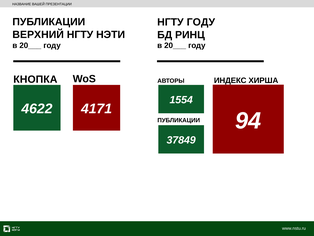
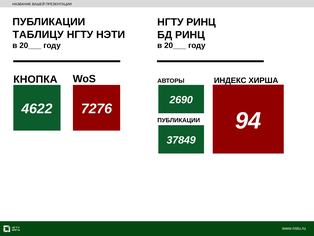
НГТУ ГОДУ: ГОДУ -> РИНЦ (201, 22)
ВЕРХНИЙ: ВЕРХНИЙ -> ТАБЛИЦУ (38, 35)
1554: 1554 -> 2690 (181, 100)
4171: 4171 -> 7276 (97, 109)
